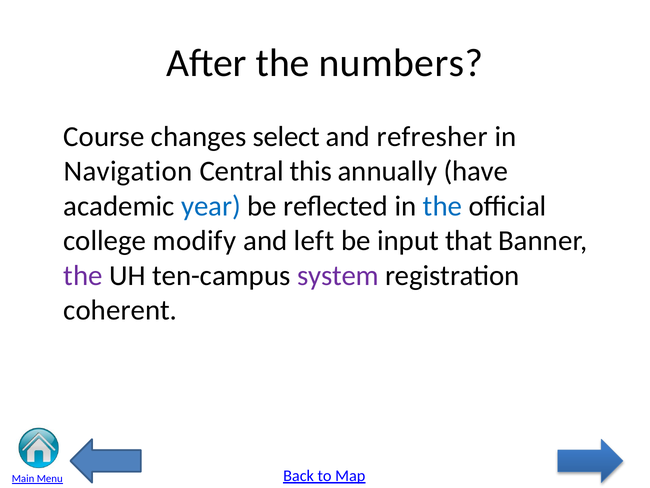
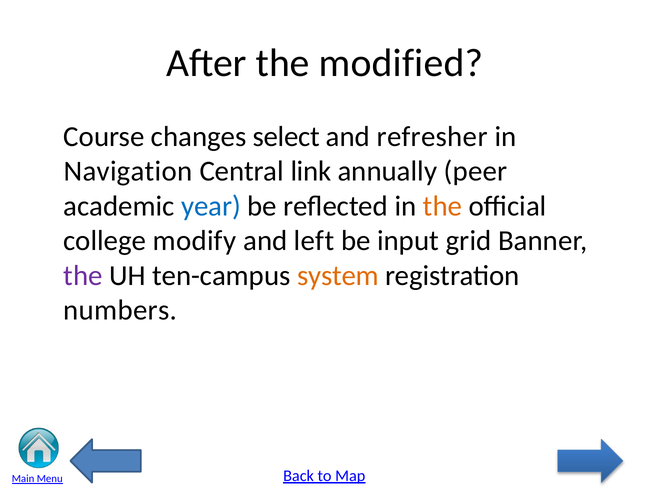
numbers: numbers -> modified (401, 63)
this: this -> link (311, 171)
have: have -> peer (476, 171)
the colour: blue -> orange (442, 206)
that: that -> grid (469, 240)
system colour: purple -> orange (338, 275)
coherent: coherent -> numbers (120, 310)
